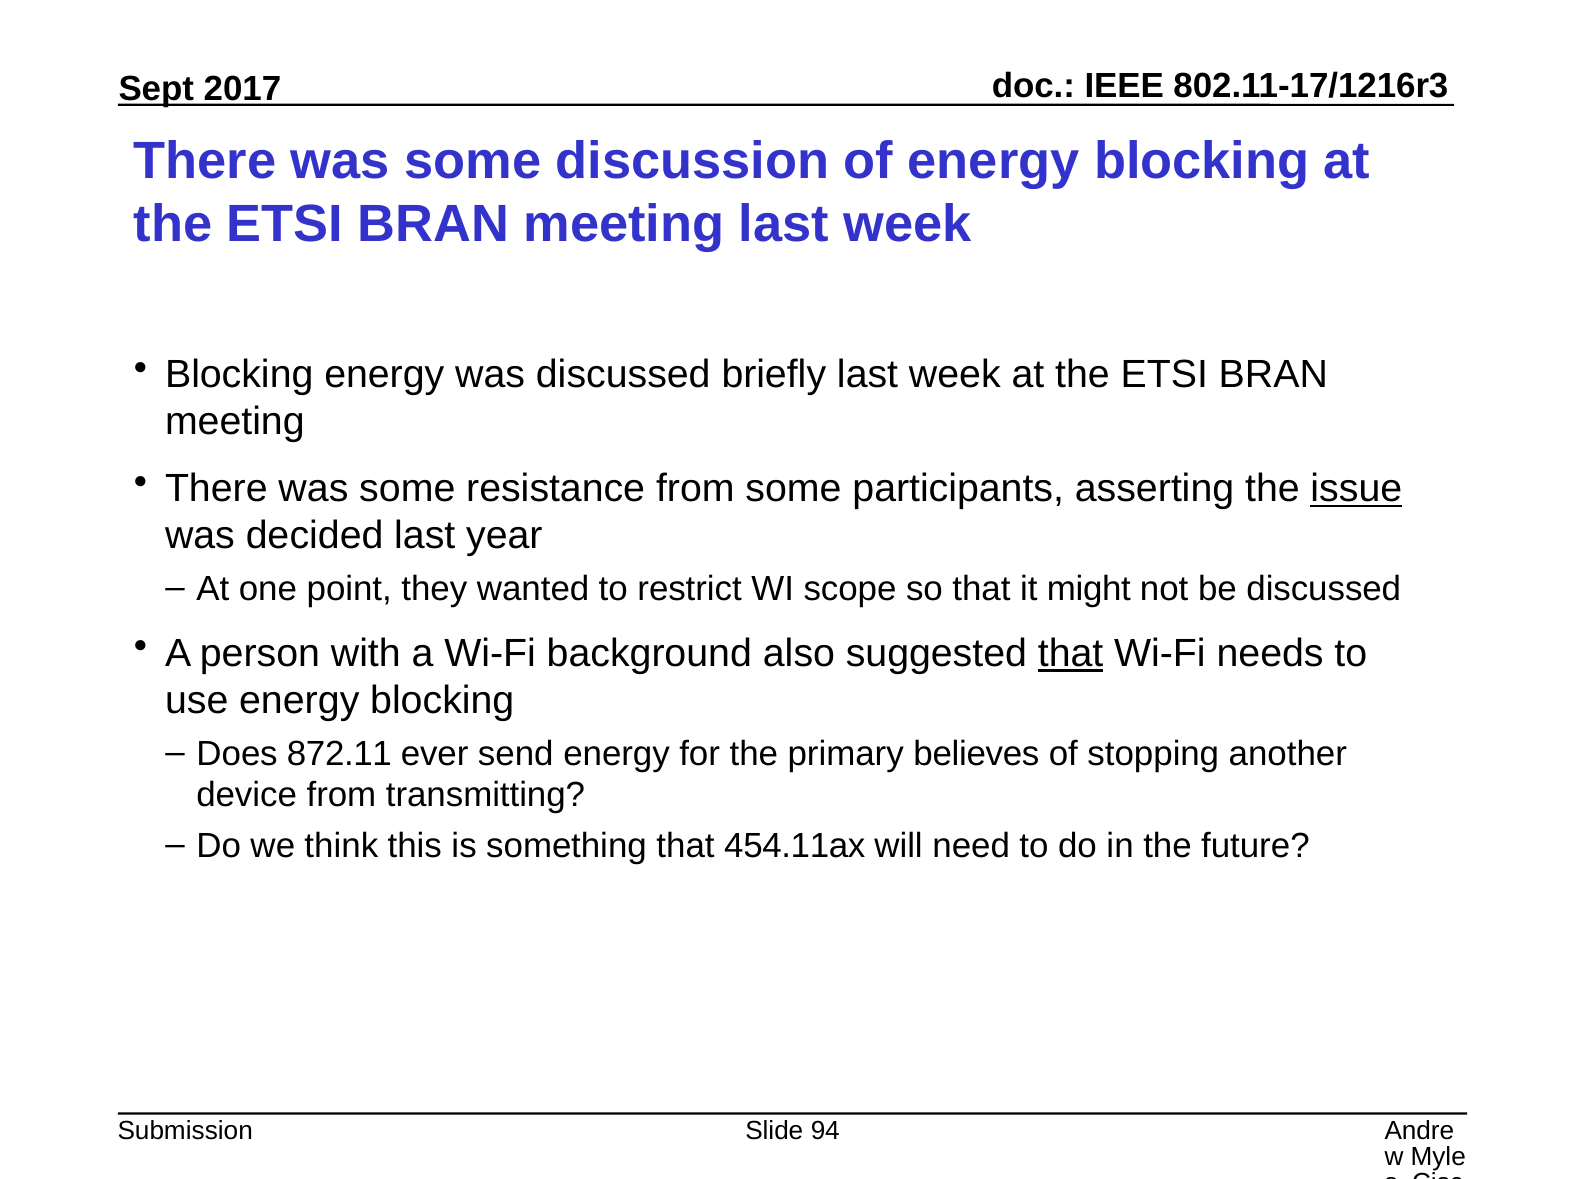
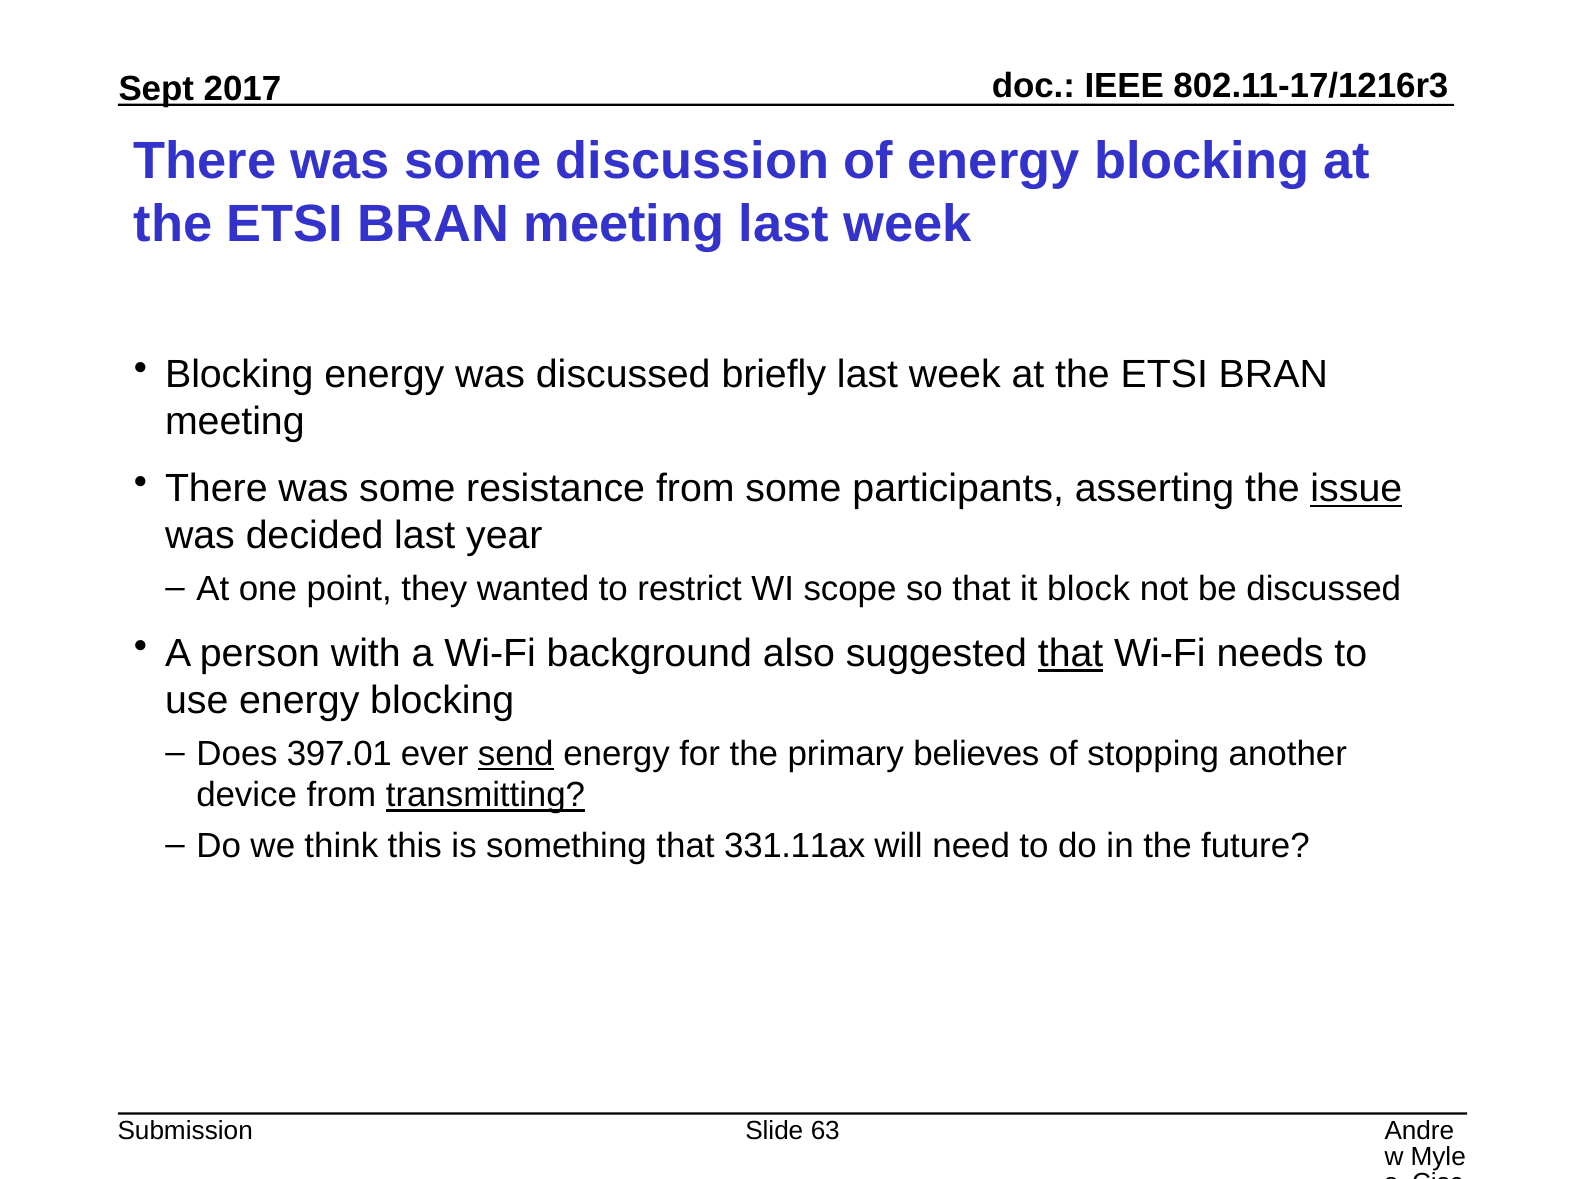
might: might -> block (1089, 589)
872.11: 872.11 -> 397.01 (339, 754)
send underline: none -> present (516, 754)
transmitting underline: none -> present (485, 795)
454.11ax: 454.11ax -> 331.11ax (795, 846)
94: 94 -> 63 (825, 1131)
